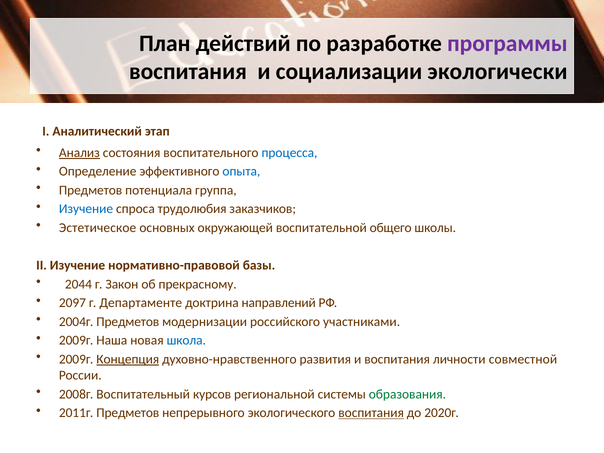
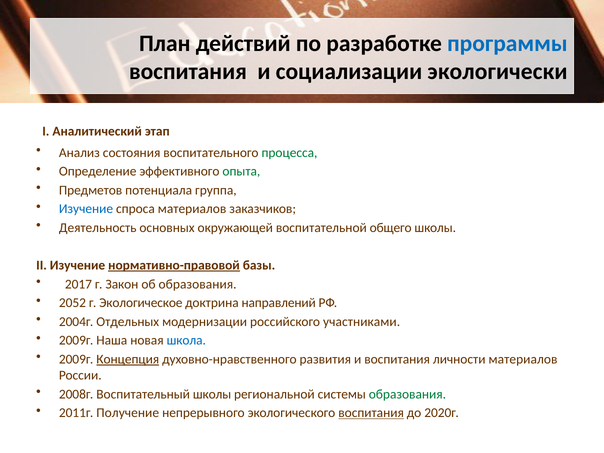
программы colour: purple -> blue (507, 43)
Анализ underline: present -> none (79, 153)
процесса colour: blue -> green (289, 153)
опыта colour: blue -> green (241, 171)
спроса трудолюбия: трудолюбия -> материалов (192, 209)
Эстетическое: Эстетическое -> Деятельность (98, 228)
нормативно-правовой underline: none -> present (174, 265)
2044: 2044 -> 2017 (78, 284)
об прекрасному: прекрасному -> образования (198, 284)
2097: 2097 -> 2052 (72, 303)
Департаменте: Департаменте -> Экологическое (141, 303)
2004г Предметов: Предметов -> Отдельных (128, 322)
личности совместной: совместной -> материалов (523, 359)
Воспитательный курсов: курсов -> школы (212, 394)
2011г Предметов: Предметов -> Получение (128, 413)
